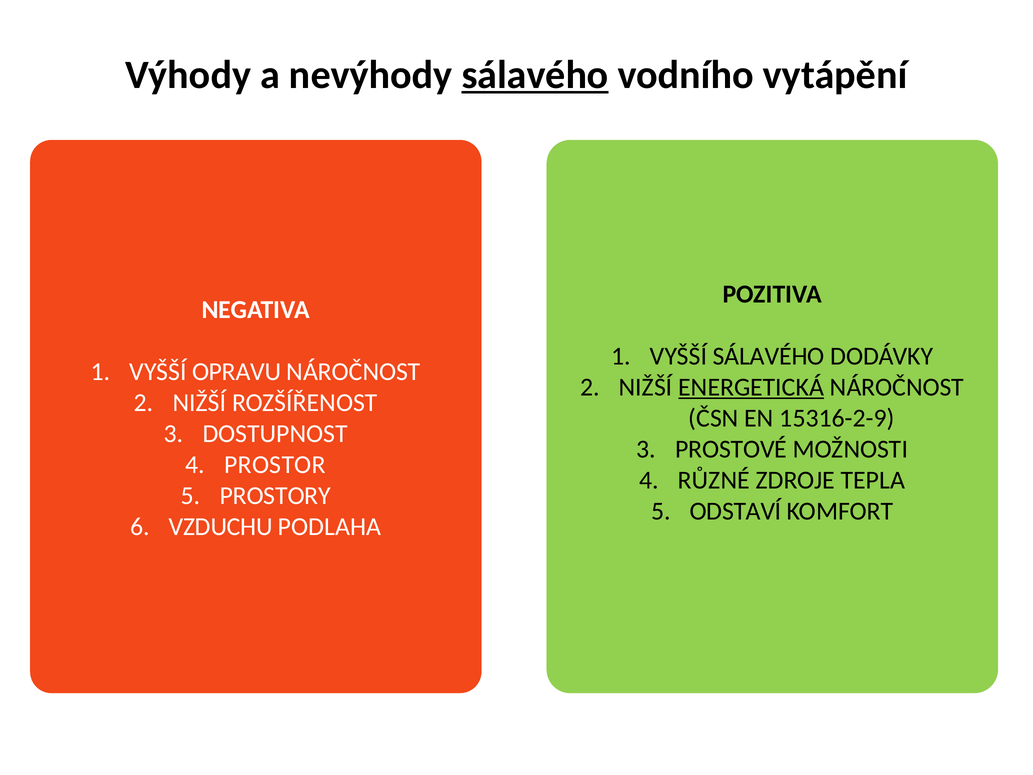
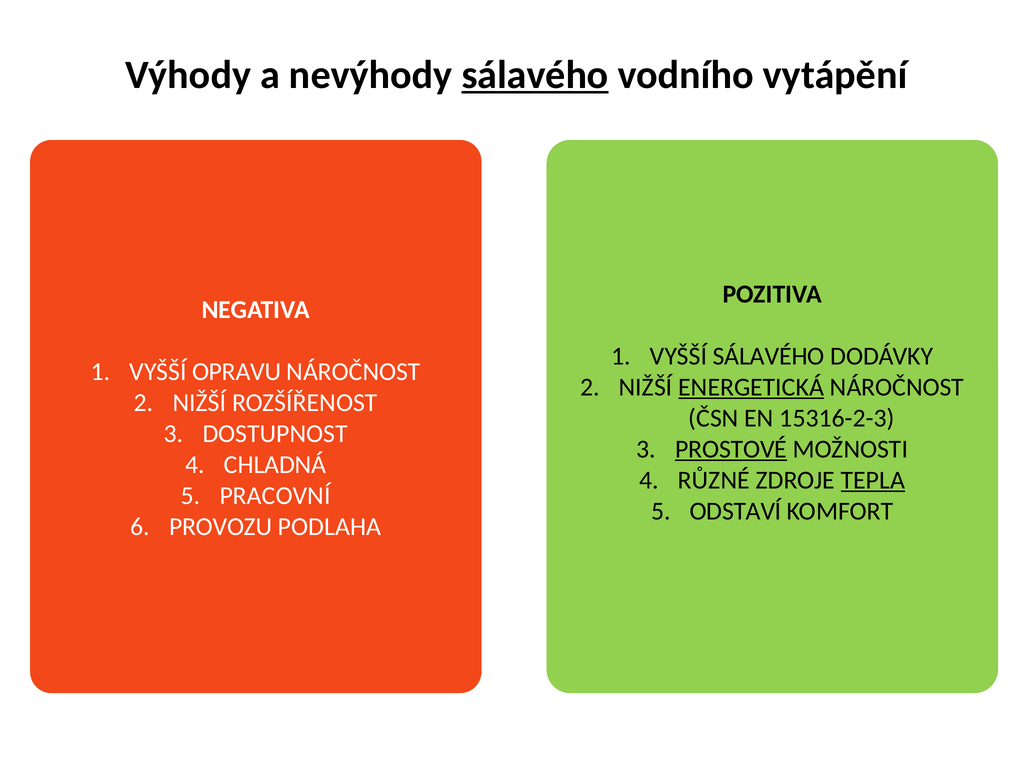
15316-2-9: 15316-2-9 -> 15316-2-3 (837, 418)
PROSTOVÉ underline: none -> present (731, 449)
PROSTOR: PROSTOR -> CHLADNÁ (275, 465)
TEPLA underline: none -> present (873, 480)
PROSTORY: PROSTORY -> PRACOVNÍ (275, 496)
VZDUCHU: VZDUCHU -> PROVOZU (221, 527)
